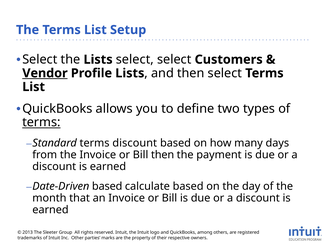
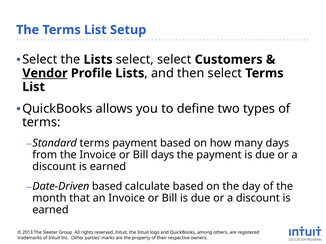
terms underline: present -> none (41, 123)
terms discount: discount -> payment (135, 143)
Bill then: then -> days (163, 155)
